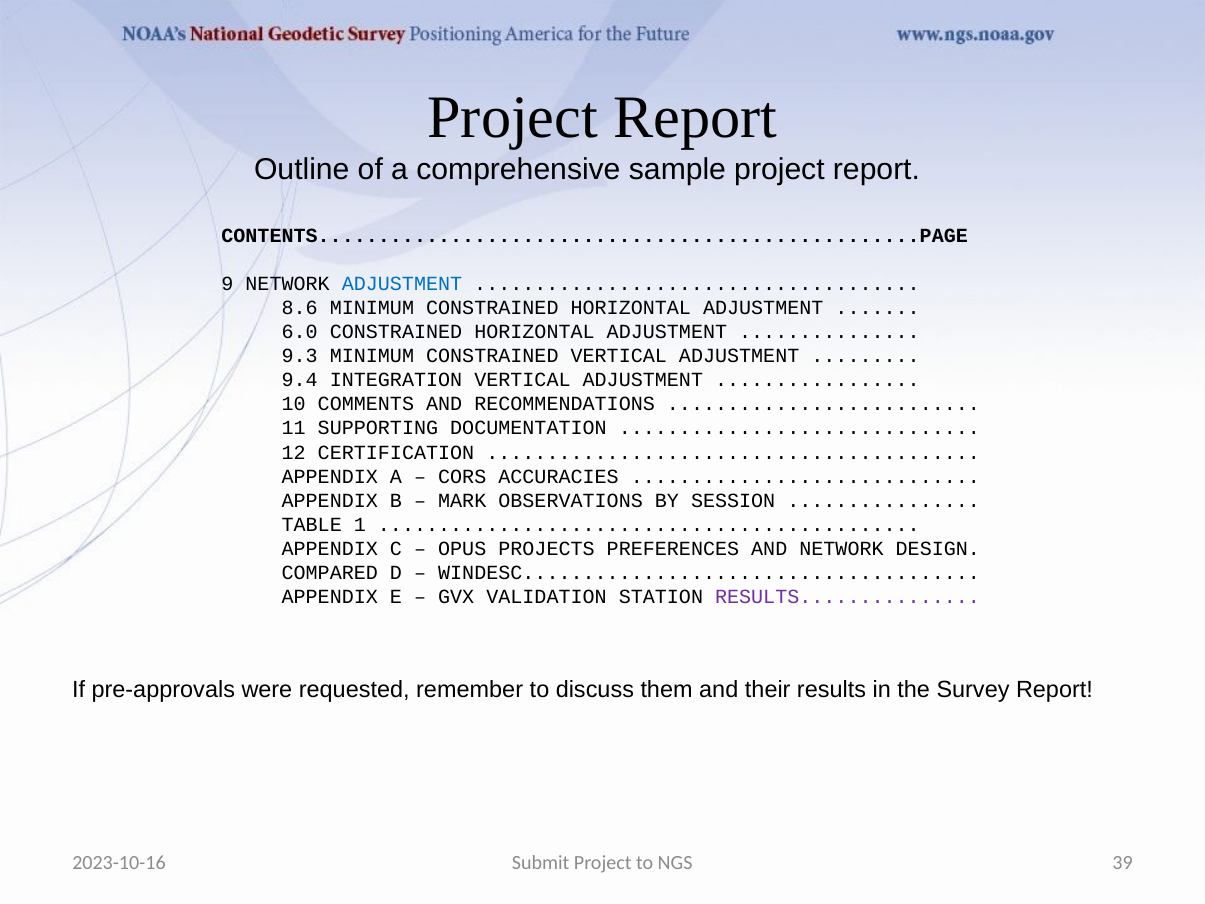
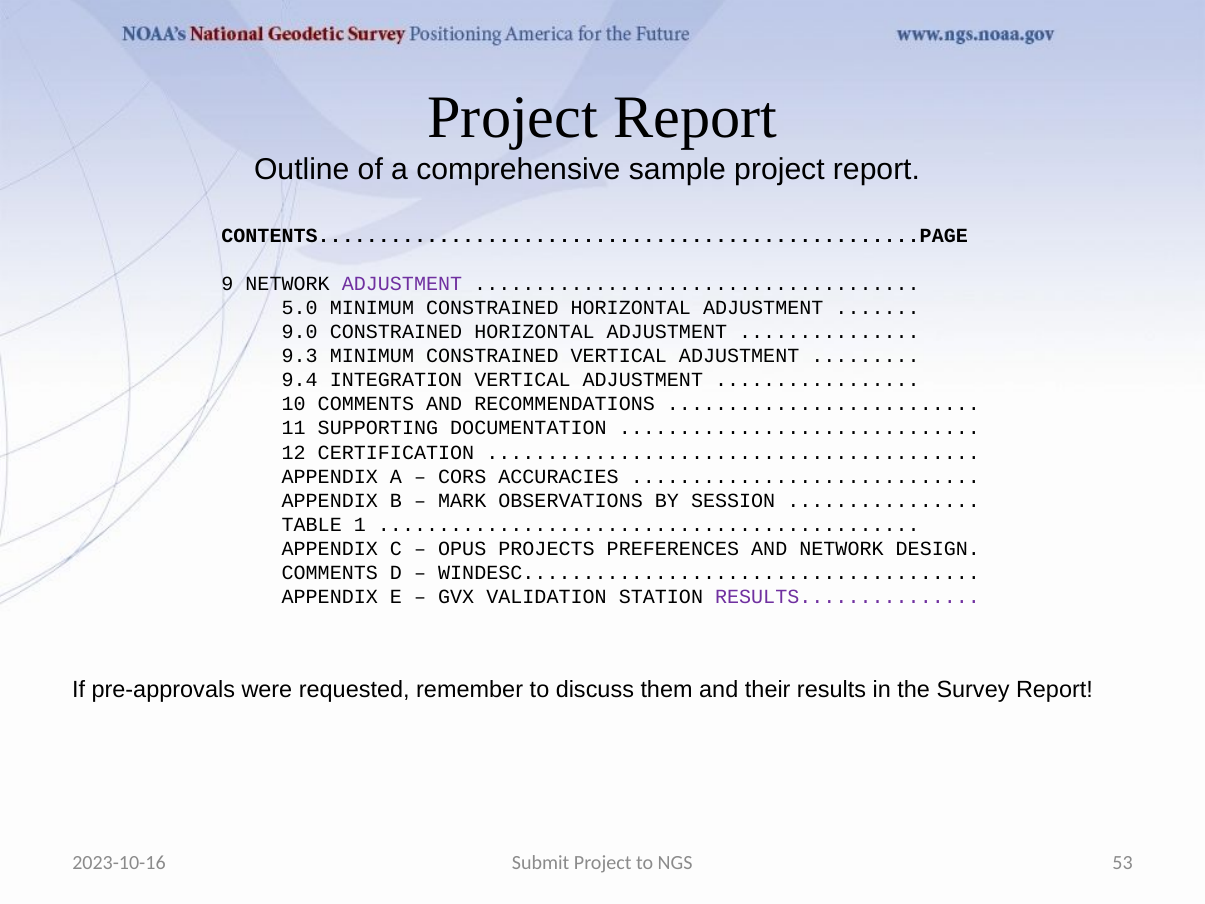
ADJUSTMENT colour: blue -> purple (402, 284)
8.6: 8.6 -> 5.0 (300, 308)
6.0: 6.0 -> 9.0 (300, 332)
COMPARED: COMPARED -> COMMENTS (330, 573)
39: 39 -> 53 (1123, 863)
